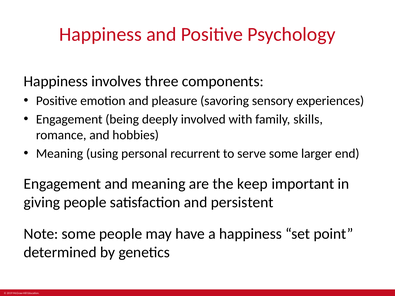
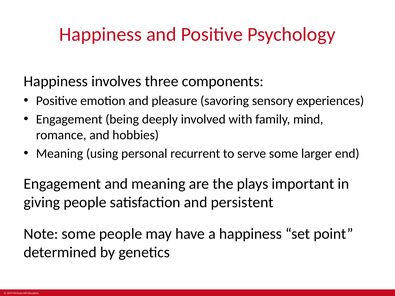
skills: skills -> mind (308, 119)
keep: keep -> plays (253, 184)
